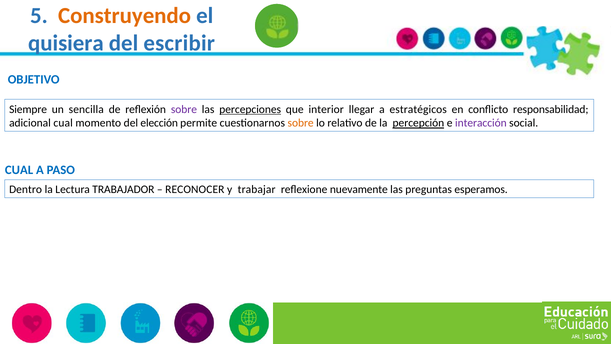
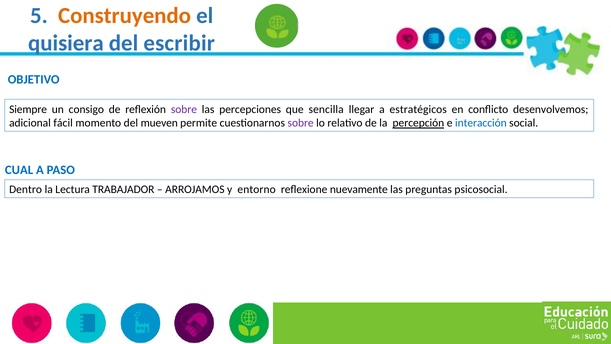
sencilla: sencilla -> consigo (86, 109)
percepciones underline: present -> none (250, 109)
interior: interior -> sencilla (326, 109)
responsabilidad: responsabilidad -> desenvolvemos (551, 109)
adicional cual: cual -> fácil (63, 123)
elección: elección -> mueven (159, 123)
sobre colour: orange -> purple (301, 123)
interacción colour: purple -> blue (481, 123)
RECONOCER: RECONOCER -> ARROJAMOS (195, 189)
trabajar: trabajar -> entorno (257, 189)
esperamos: esperamos -> psicosocial (481, 189)
